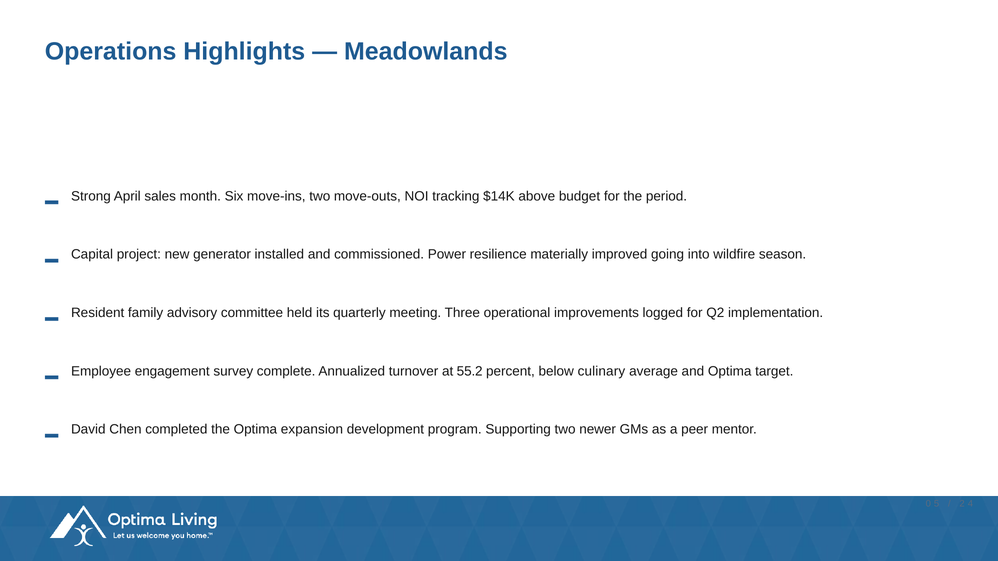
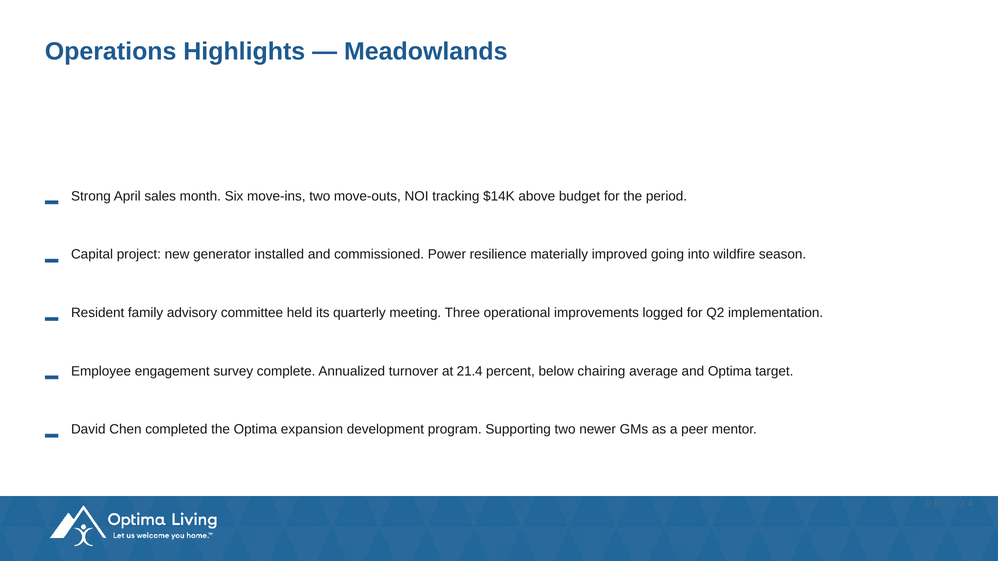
55.2: 55.2 -> 21.4 (470, 371)
culinary: culinary -> chairing (601, 371)
